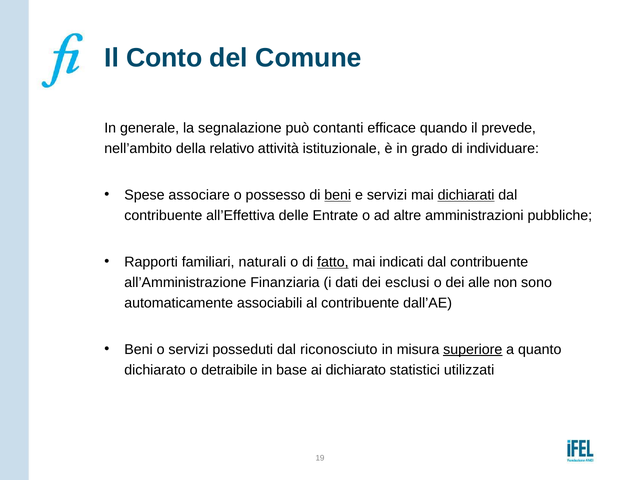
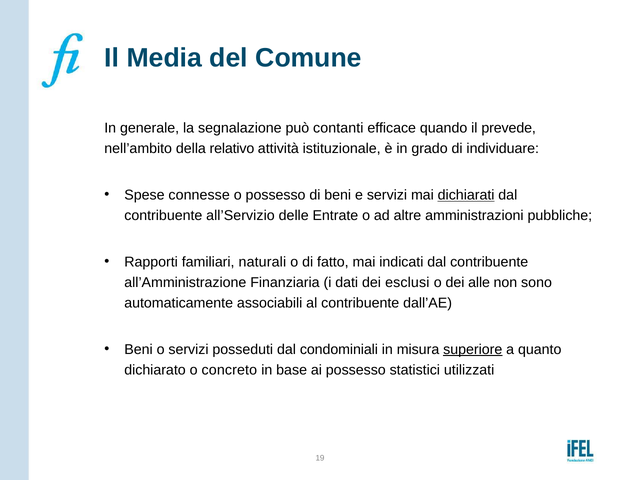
Conto: Conto -> Media (164, 58)
associare: associare -> connesse (199, 195)
beni underline: present -> none (338, 195)
all’Effettiva: all’Effettiva -> all’Servizio (240, 216)
fatto underline: present -> none (333, 262)
riconosciuto: riconosciuto -> condominiali (339, 350)
detraibile: detraibile -> concreto (229, 370)
ai dichiarato: dichiarato -> possesso (356, 370)
